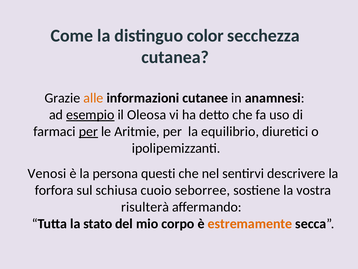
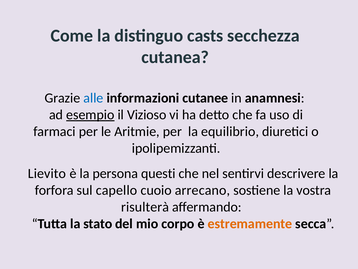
color: color -> casts (205, 36)
alle colour: orange -> blue (93, 98)
Oleosa: Oleosa -> Vizioso (147, 115)
per underline: present -> none (88, 131)
Venosi: Venosi -> Lievito (47, 173)
schiusa: schiusa -> capello (117, 190)
seborree: seborree -> arrecano (202, 190)
